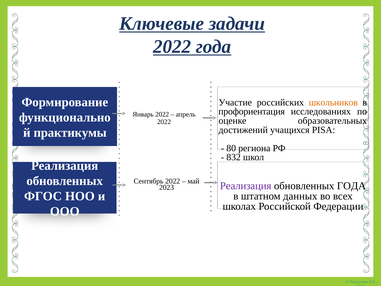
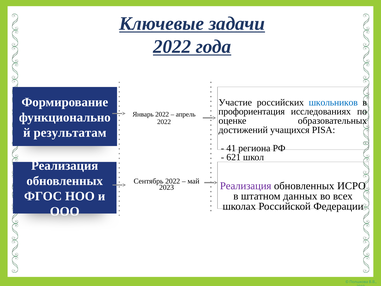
школьников colour: orange -> blue (333, 102)
практикумы: практикумы -> результатам (70, 132)
80: 80 -> 41 (231, 148)
832: 832 -> 621 (234, 157)
обновленных ГОДА: ГОДА -> ИСРО (351, 186)
